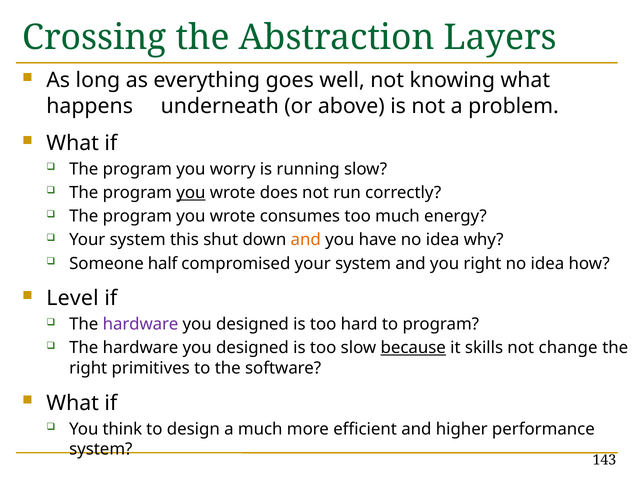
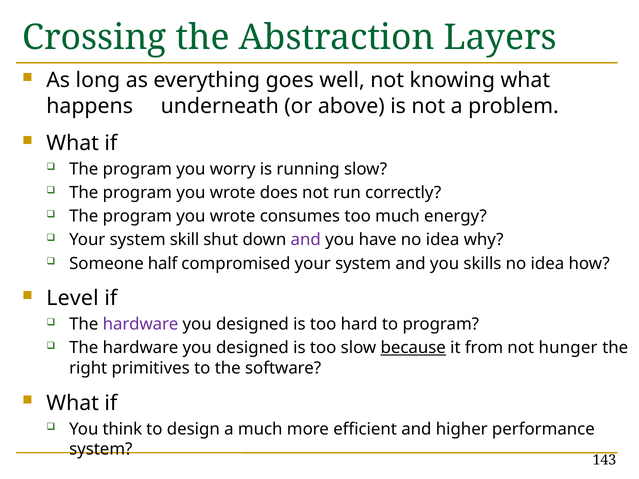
you underline: present -> none (191, 193)
this: this -> skill (185, 240)
and colour: orange -> purple (306, 240)
you right: right -> skills (482, 264)
skills: skills -> from (484, 348)
change: change -> hunger (568, 348)
